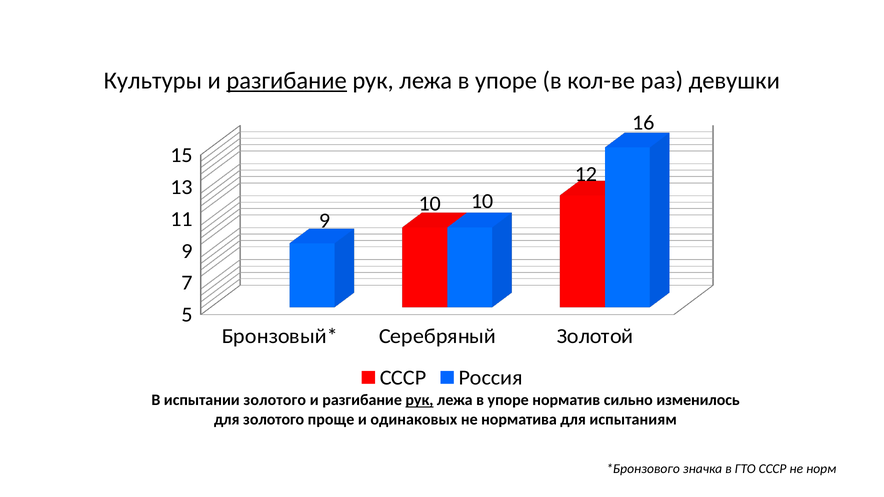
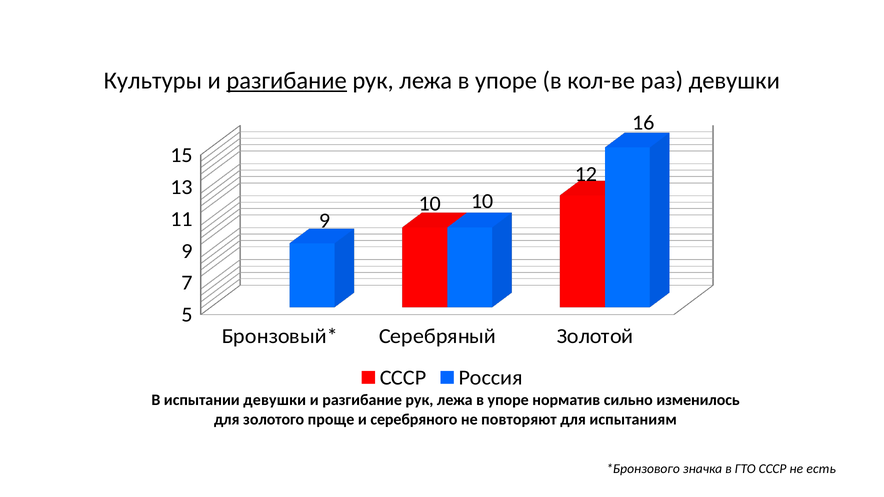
испытании золотого: золотого -> девушки (275, 400)
рук underline: present -> none (419, 400)
одинаковых: одинаковых -> серебряного (414, 420)
норматива: норматива -> повторяют (519, 420)
норм: норм -> есть (821, 469)
